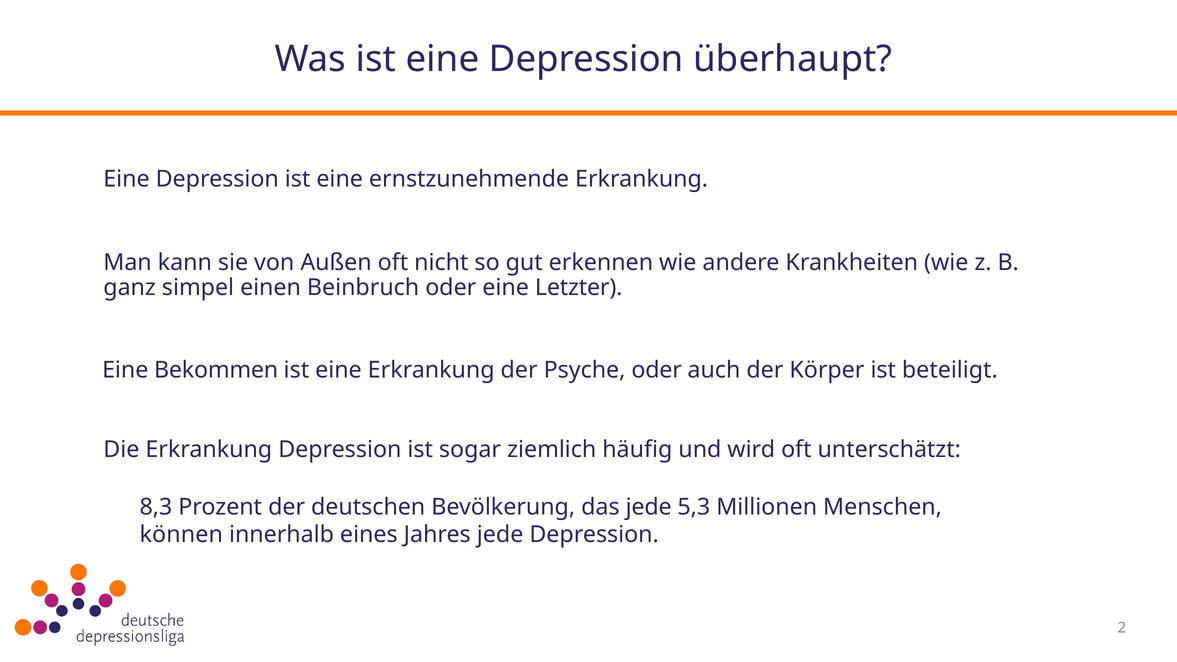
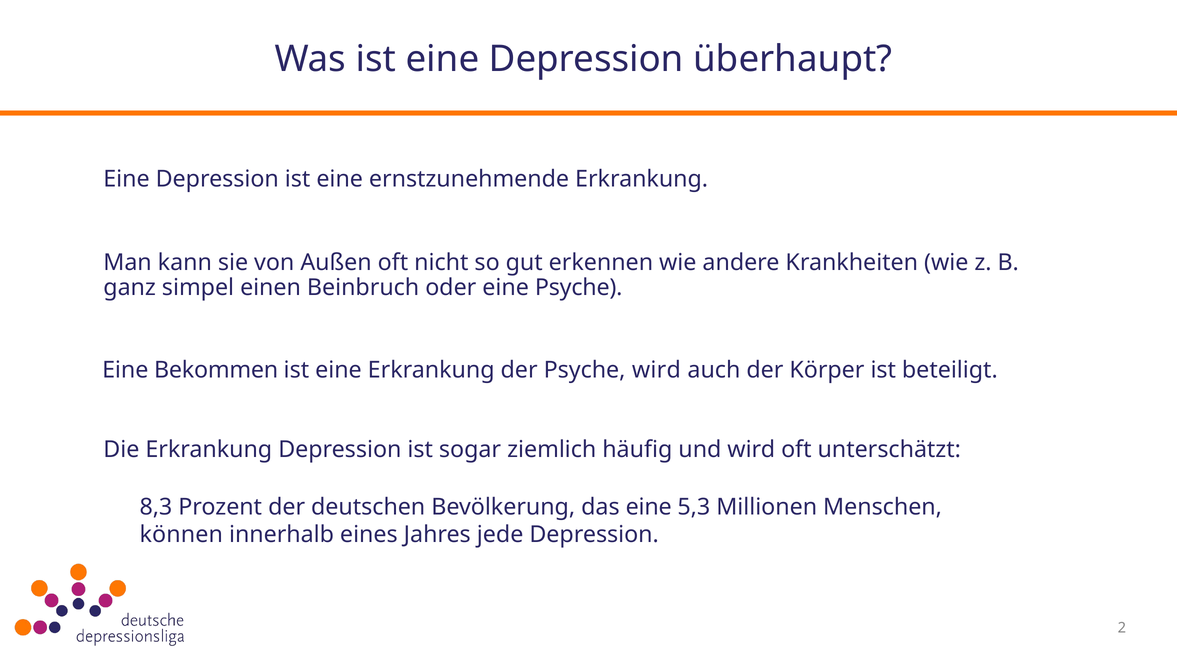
eine Letzter: Letzter -> Psyche (579, 288)
Psyche oder: oder -> wird (656, 370)
das jede: jede -> eine (649, 507)
